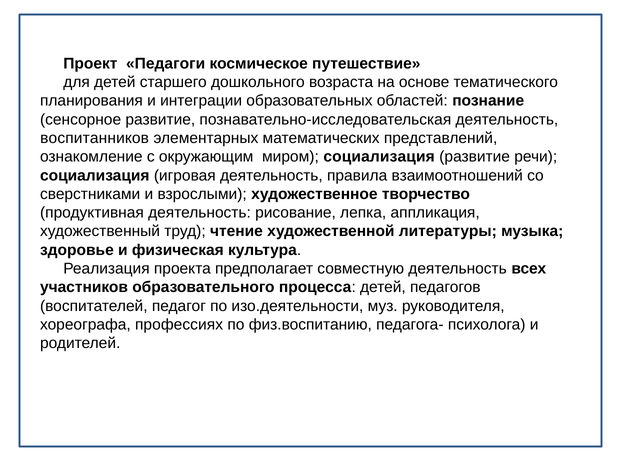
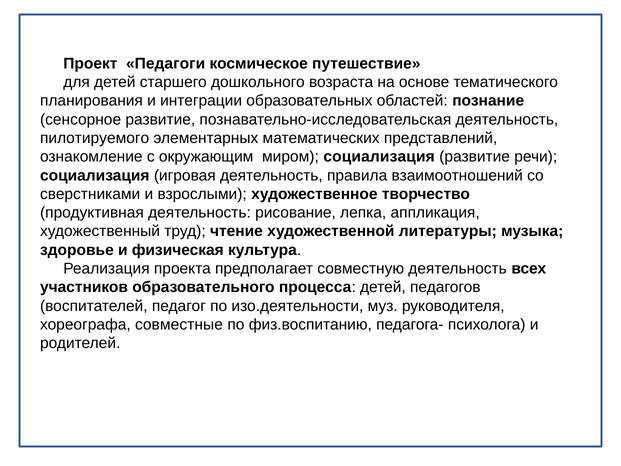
воспитанников: воспитанников -> пилотируемого (95, 138)
профессиях: профессиях -> совместные (179, 324)
